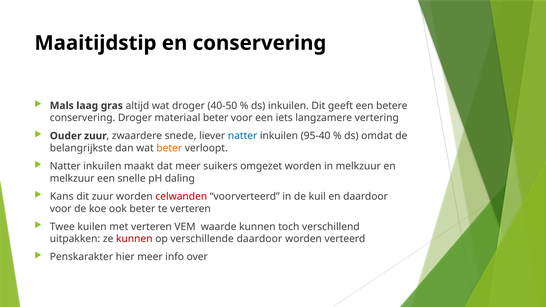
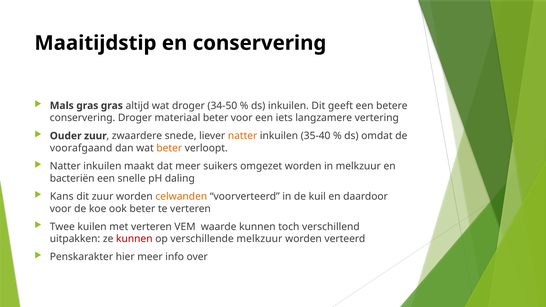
Mals laag: laag -> gras (87, 106)
40-50: 40-50 -> 34-50 (222, 106)
natter colour: blue -> orange (243, 136)
95-40: 95-40 -> 35-40 (316, 136)
belangrijkste: belangrijkste -> voorafgaand (81, 148)
melkzuur: melkzuur -> bacteriën (72, 178)
celwanden colour: red -> orange (181, 196)
verschillende daardoor: daardoor -> melkzuur (259, 239)
